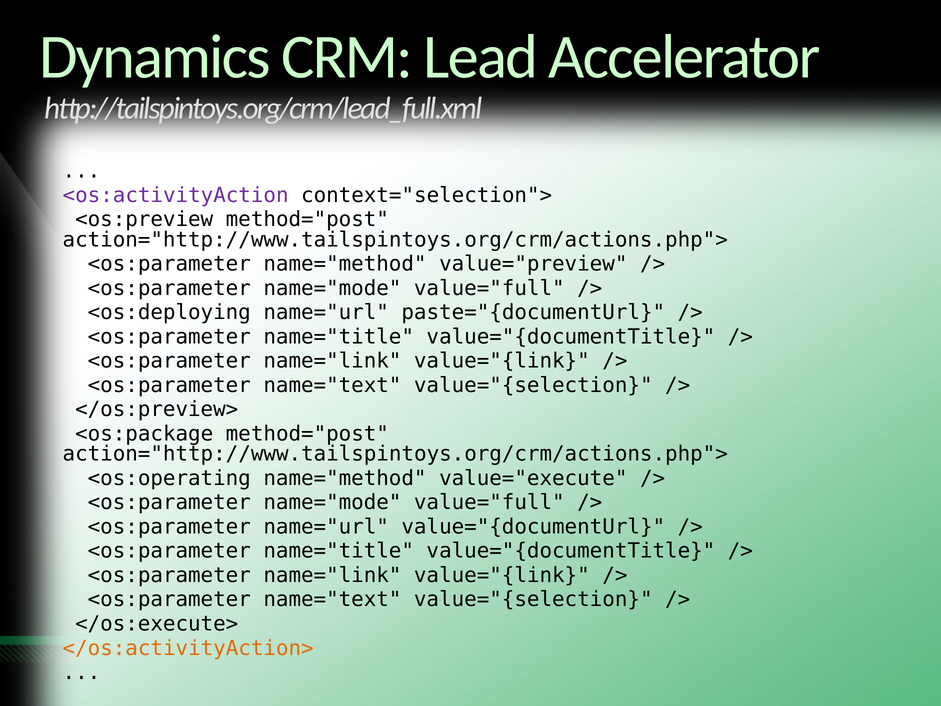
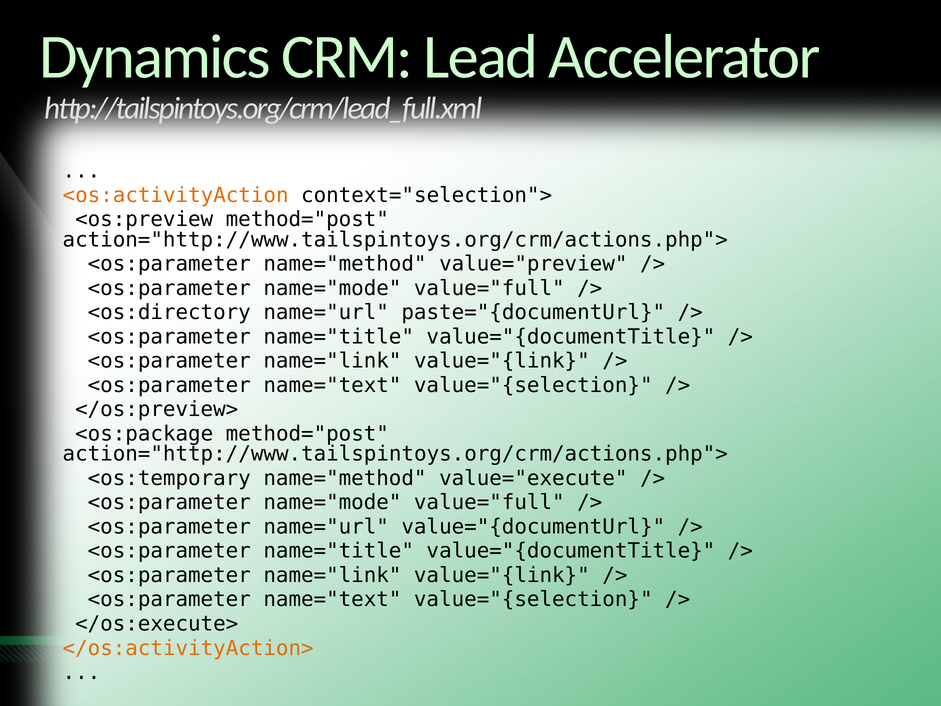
<os:activityAction colour: purple -> orange (176, 195)
<os:deploying: <os:deploying -> <os:directory (169, 312)
<os:operating: <os:operating -> <os:temporary (169, 478)
